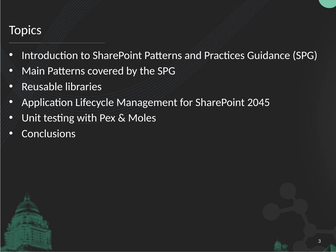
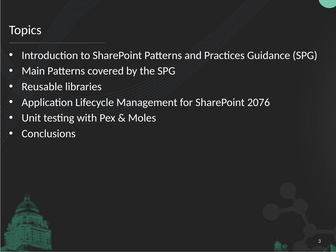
2045: 2045 -> 2076 (259, 102)
